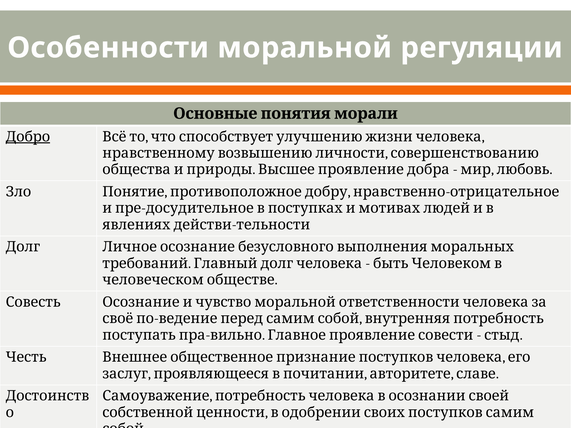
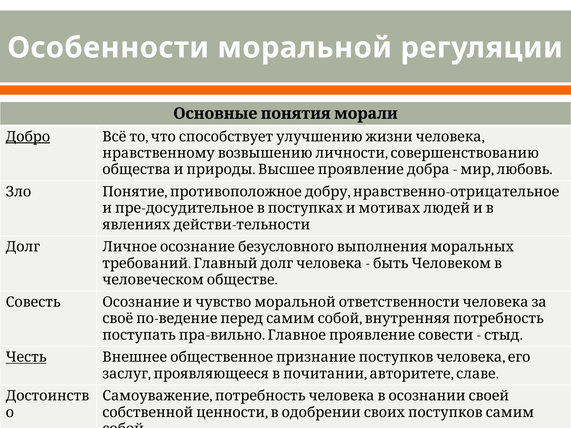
Честь underline: none -> present (26, 357)
